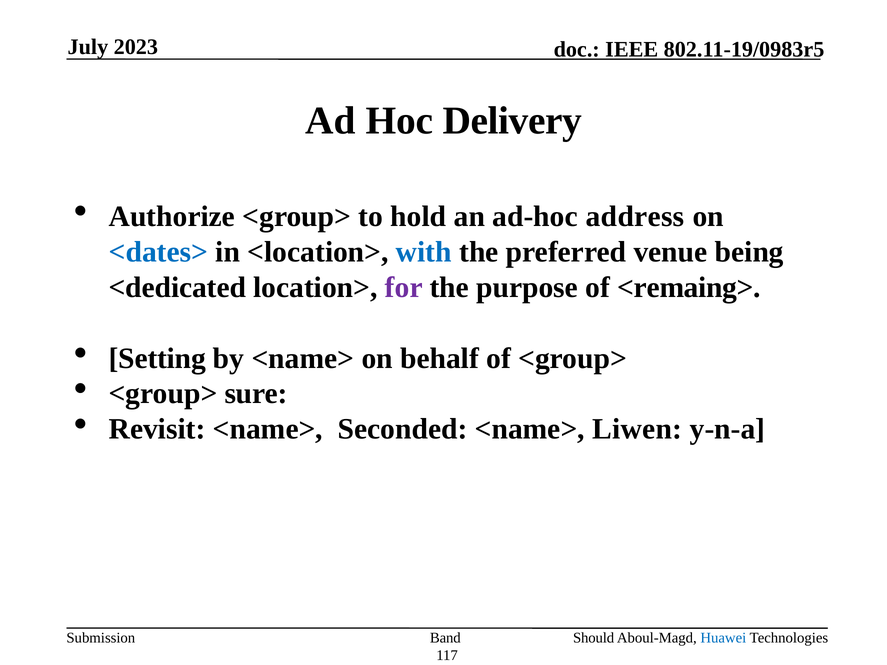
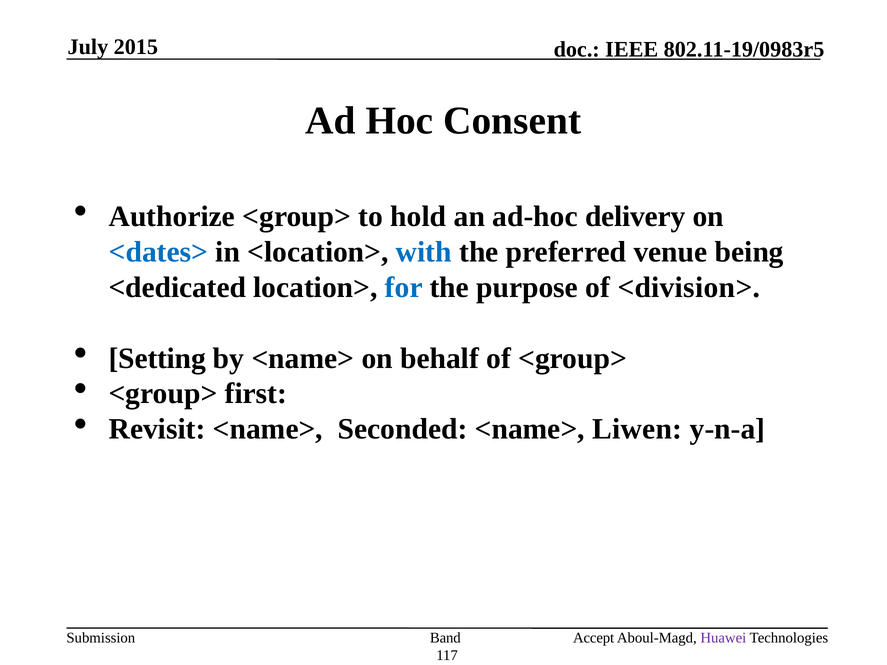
2023: 2023 -> 2015 (136, 47)
Delivery: Delivery -> Consent (512, 121)
address: address -> delivery (635, 216)
for colour: purple -> blue (404, 287)
<remaing>: <remaing> -> <division> (689, 287)
sure: sure -> first (256, 394)
Should: Should -> Accept (594, 638)
Huawei colour: blue -> purple (723, 638)
